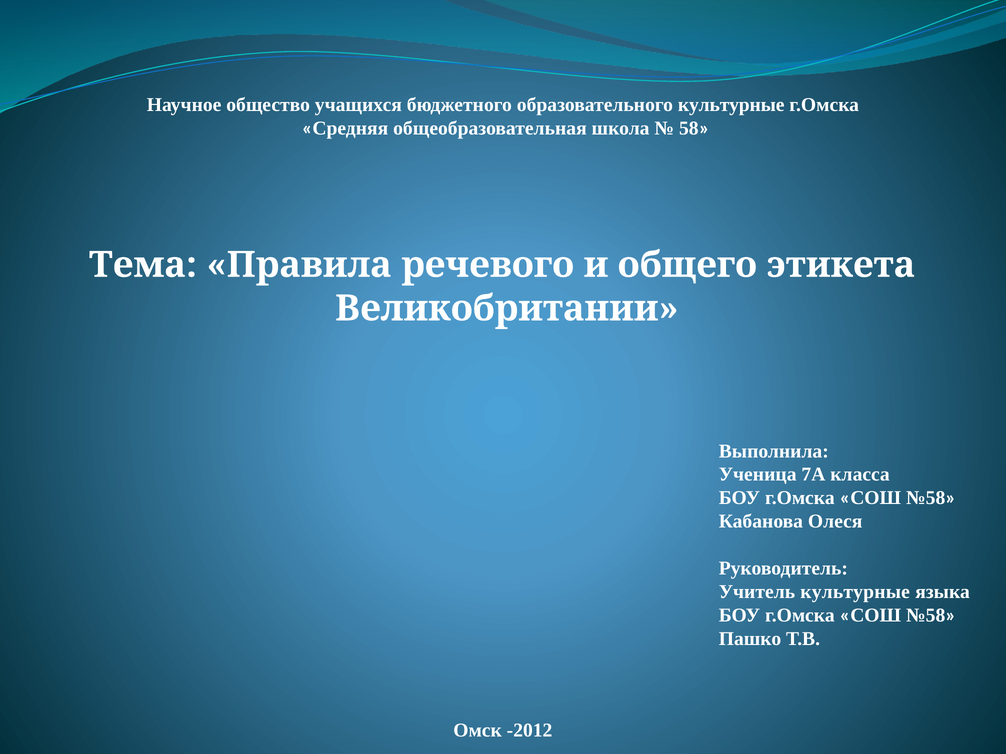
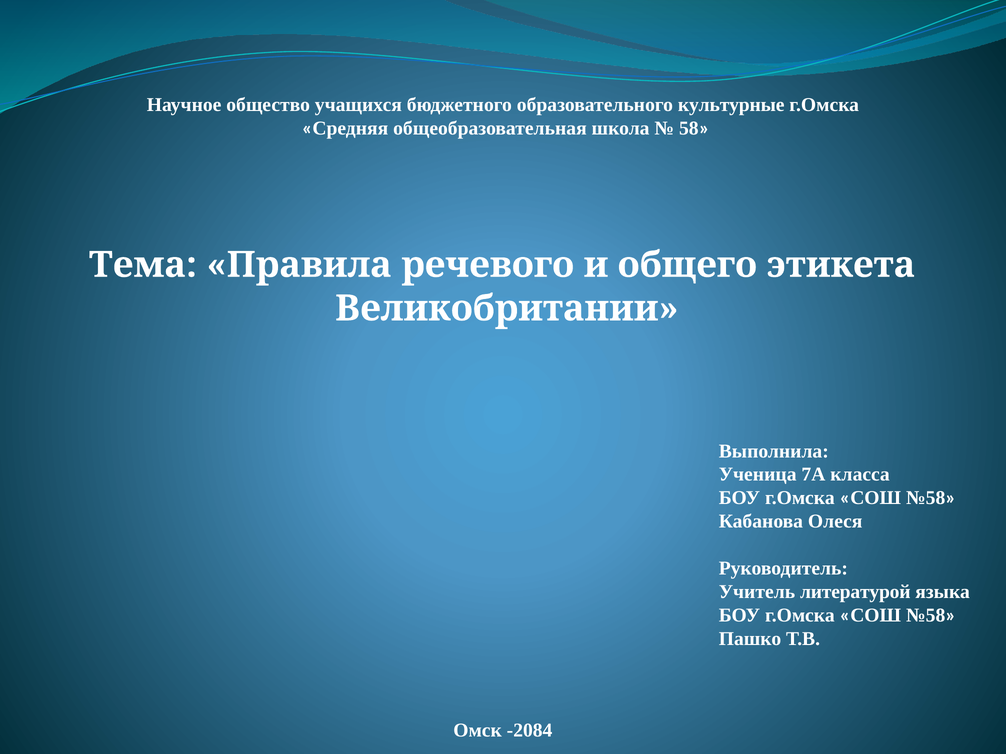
Учитель культурные: культурные -> литературой (855, 592)
-2012: -2012 -> -2084 (530, 731)
